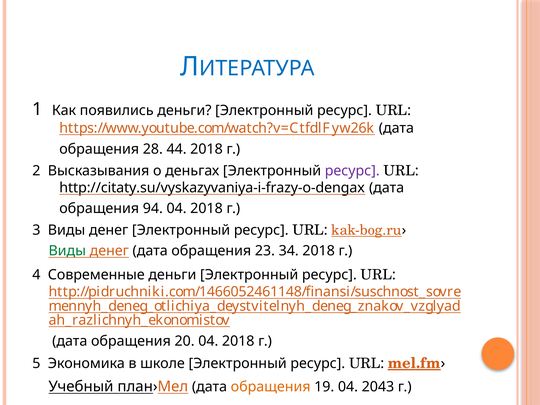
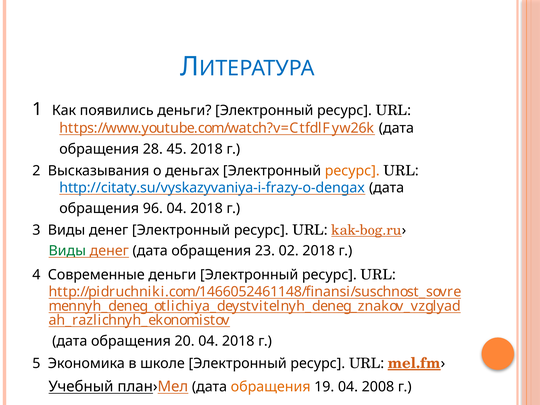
44: 44 -> 45 (177, 149)
ресурс colour: purple -> orange (352, 171)
http://citaty.su/vyskazyvaniya-i-frazy-o-dengax colour: black -> blue (212, 188)
94: 94 -> 96 (153, 209)
34: 34 -> 02 (289, 251)
2043: 2043 -> 2008 (378, 387)
